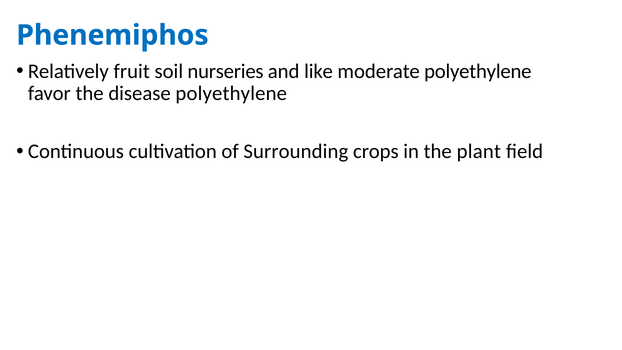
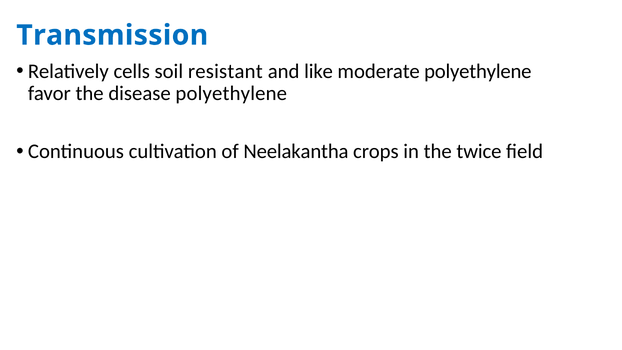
Phenemiphos: Phenemiphos -> Transmission (112, 35)
fruit: fruit -> cells (132, 71)
nurseries: nurseries -> resistant (225, 71)
Surrounding: Surrounding -> Neelakantha (296, 151)
plant: plant -> twice (479, 151)
